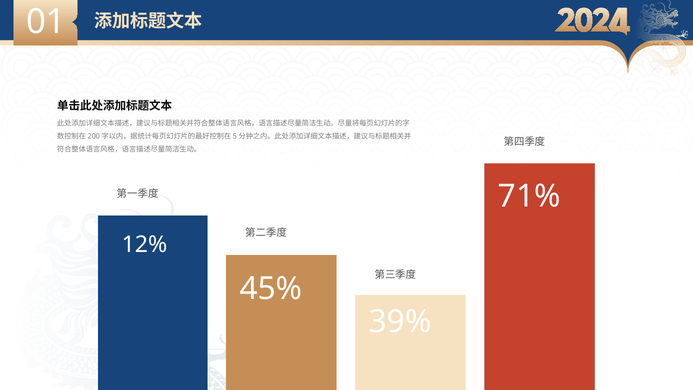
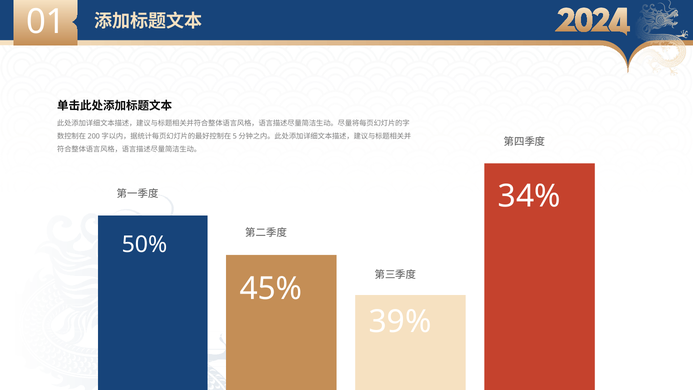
71%: 71% -> 34% (529, 196)
12%: 12% -> 50% (144, 245)
